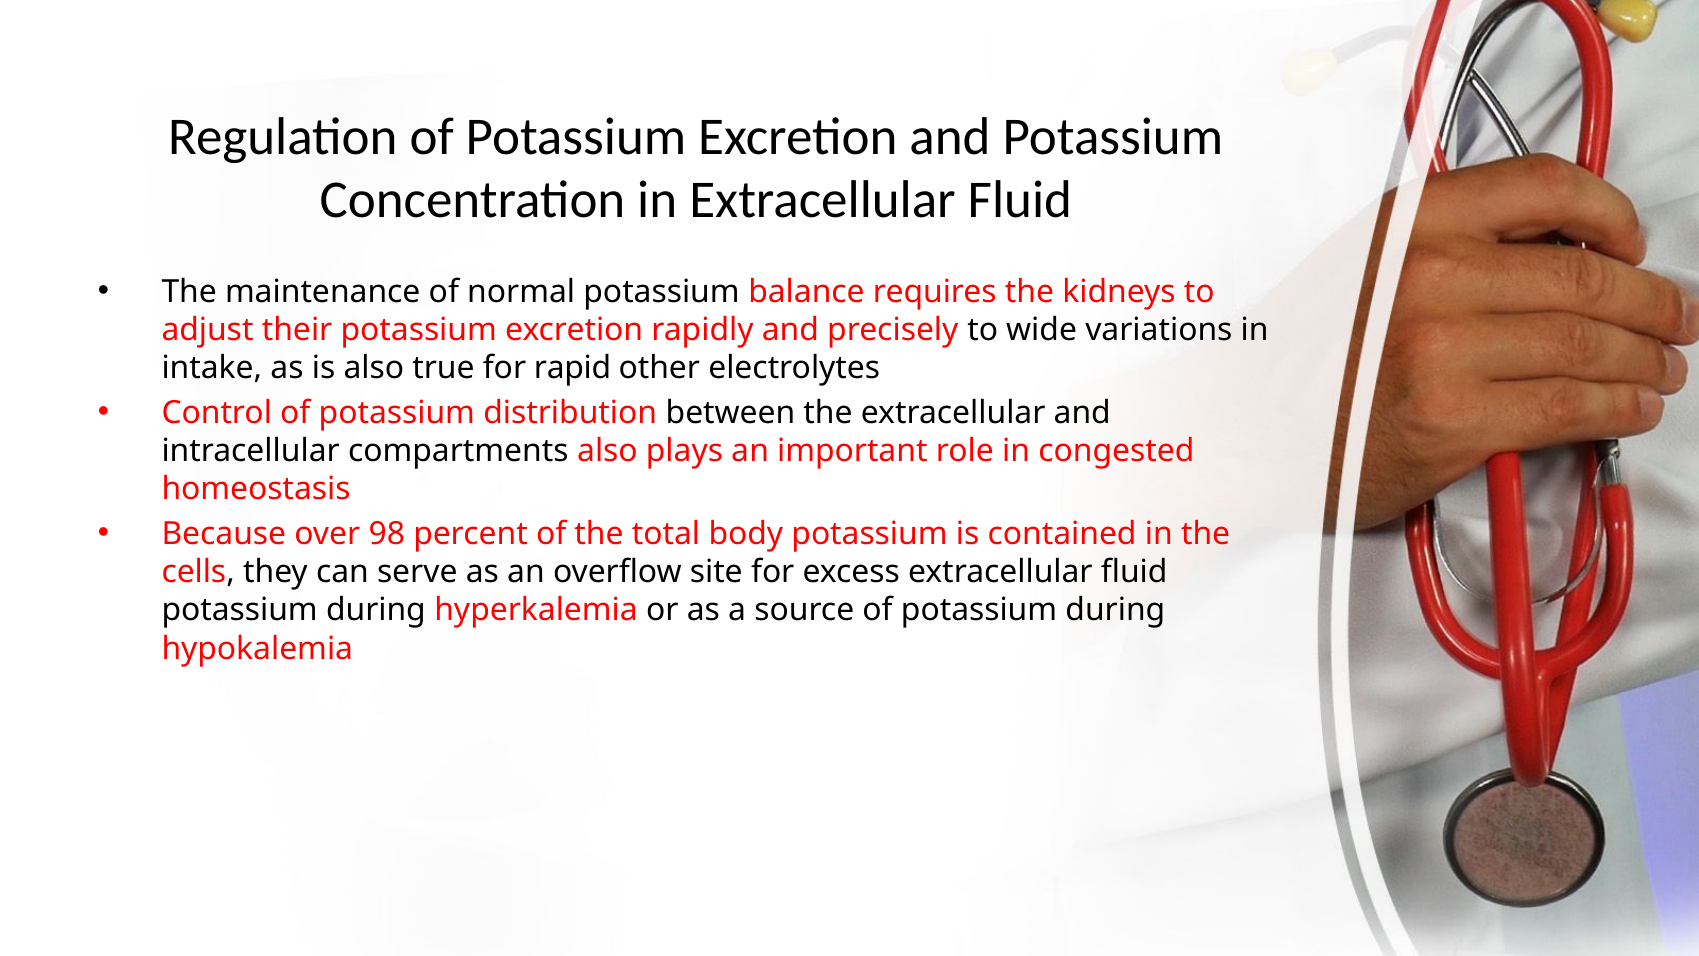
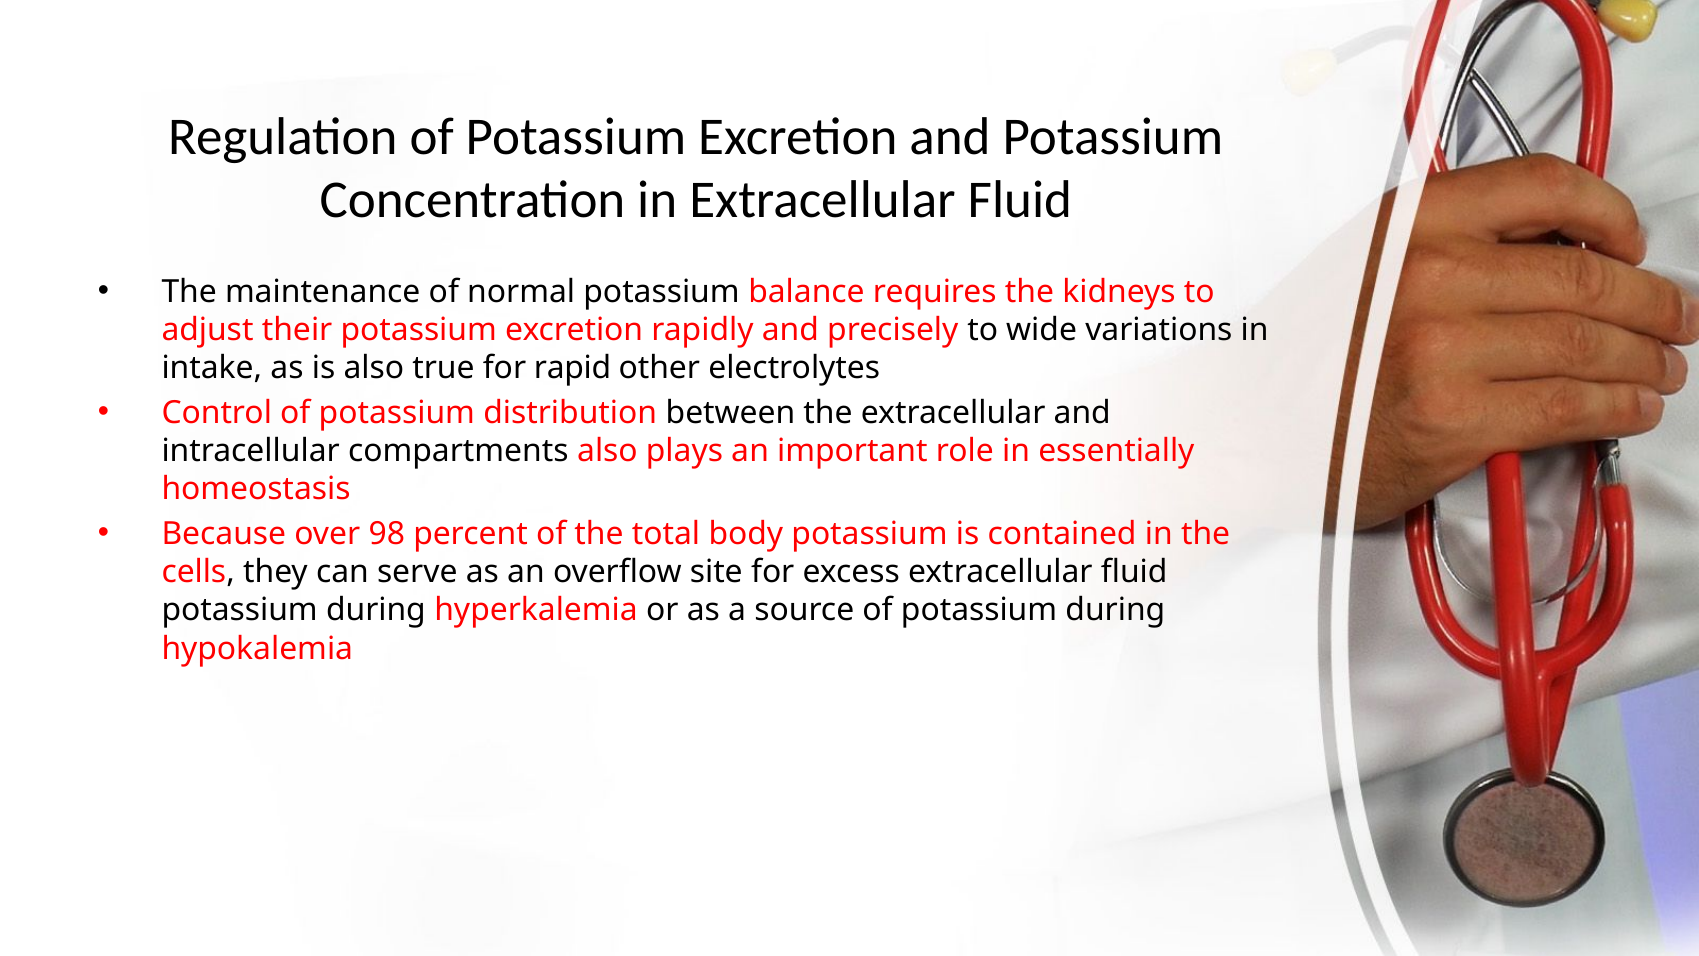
congested: congested -> essentially (1116, 451)
